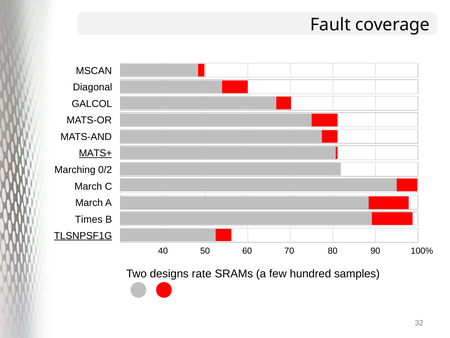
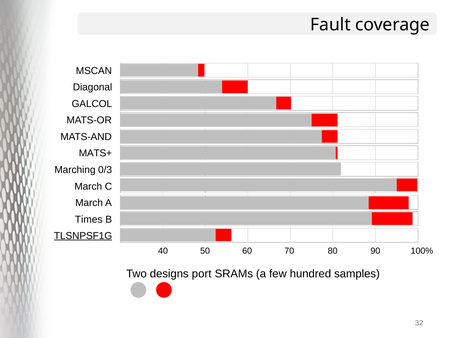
MATS+ underline: present -> none (95, 153)
0/2: 0/2 -> 0/3 (105, 170)
rate: rate -> port (202, 273)
